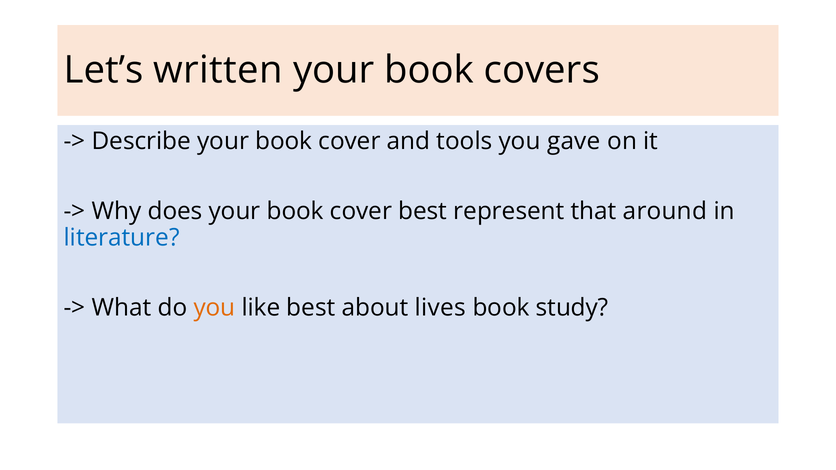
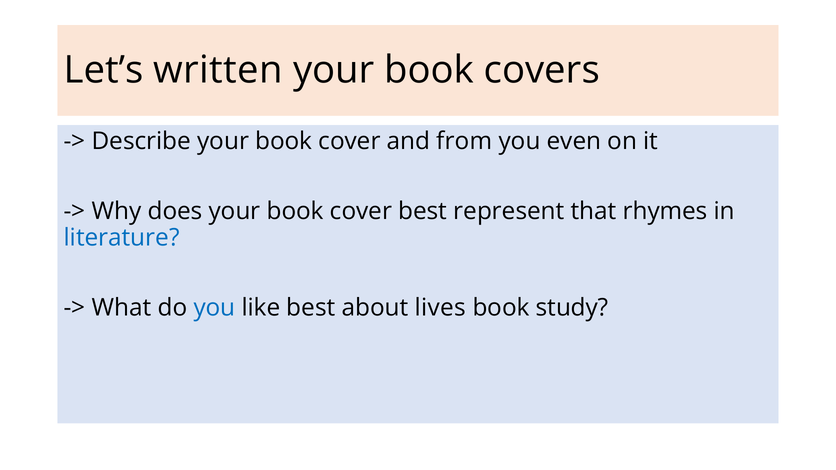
tools: tools -> from (464, 141)
gave: gave -> even (574, 141)
around: around -> rhymes (665, 211)
you colour: orange -> blue (214, 308)
